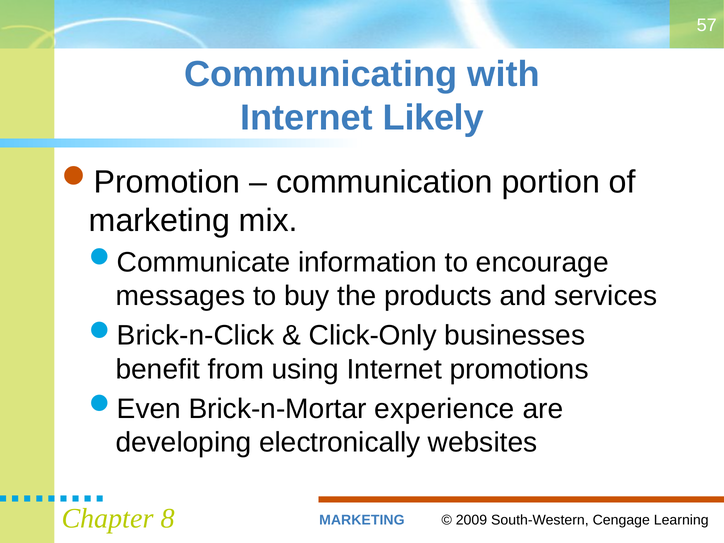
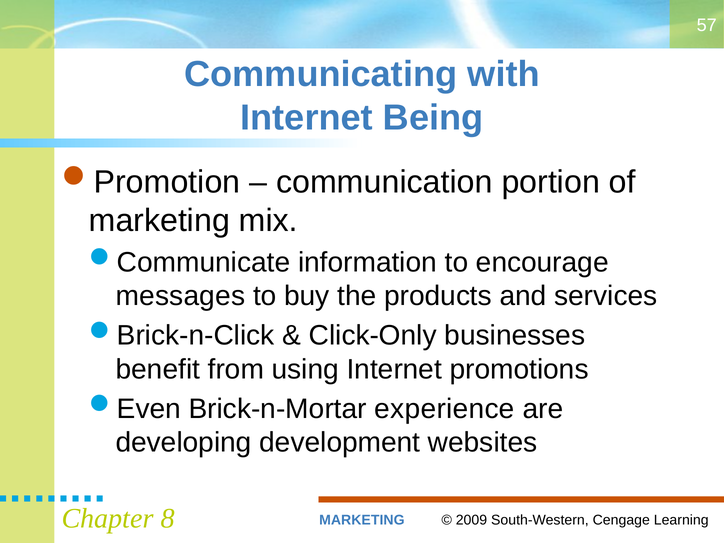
Likely: Likely -> Being (433, 118)
electronically: electronically -> development (340, 443)
